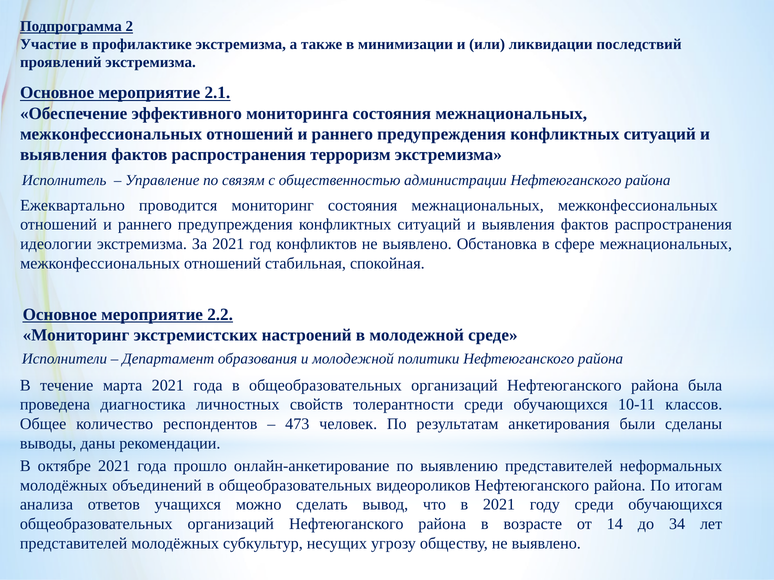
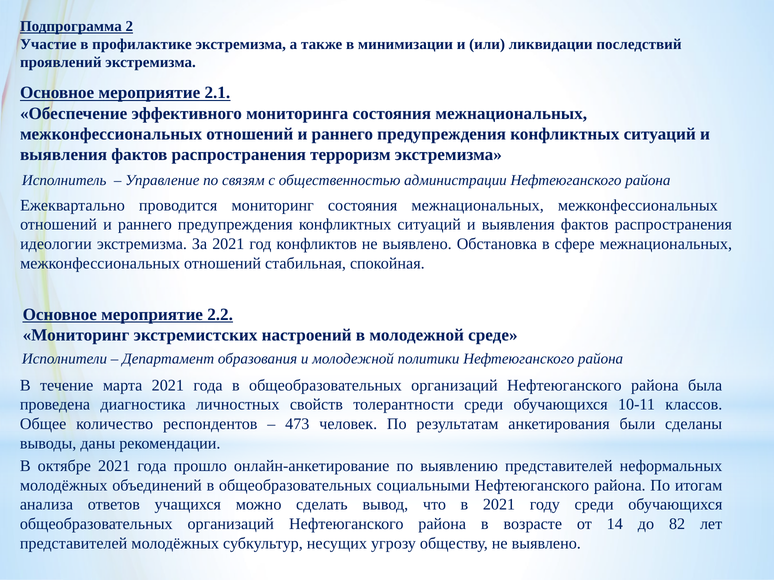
видеороликов: видеороликов -> социальными (423, 486)
34: 34 -> 82 (677, 524)
